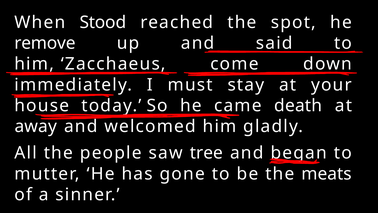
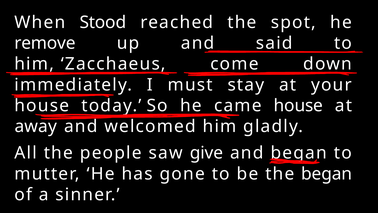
death: death -> house (298, 105)
tree: tree -> give (206, 153)
the meats: meats -> began (327, 173)
